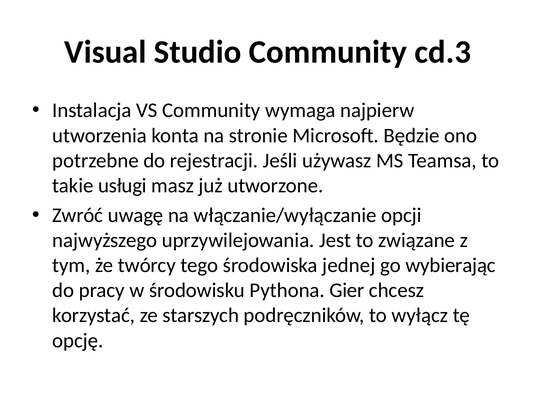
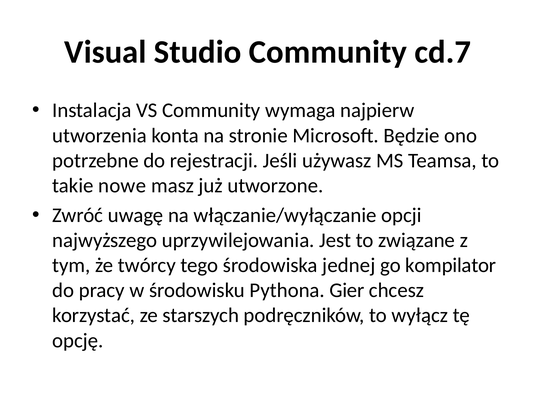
cd.3: cd.3 -> cd.7 (443, 52)
usługi: usługi -> nowe (122, 186)
wybierając: wybierając -> kompilator (451, 265)
